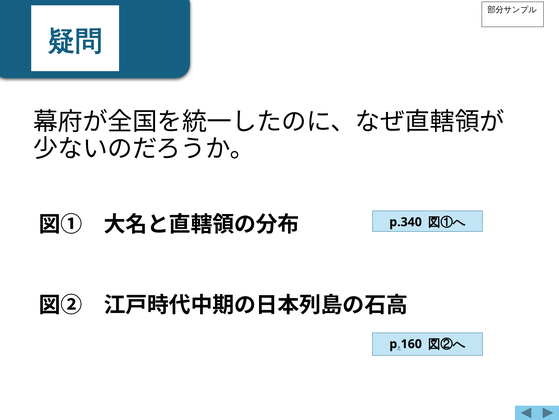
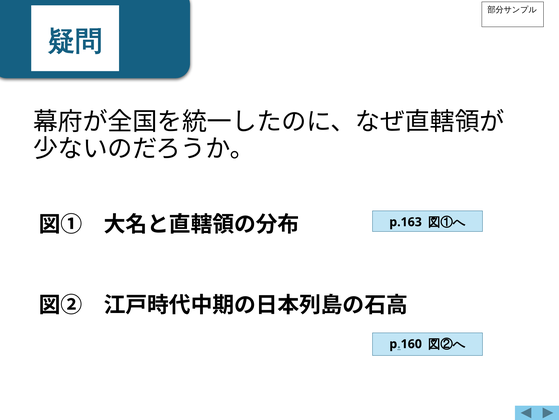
p.340: p.340 -> p.163 (406, 222)
